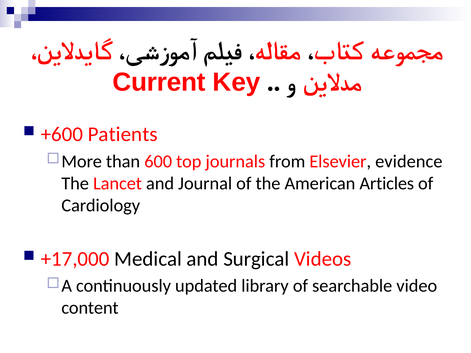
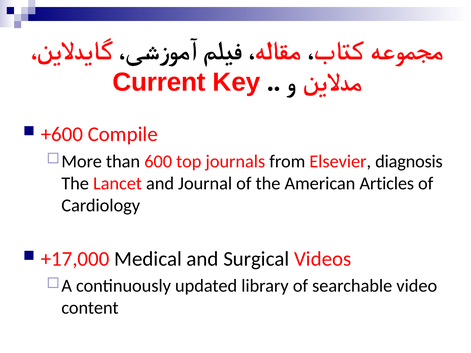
Patients: Patients -> Compile (123, 134)
evidence: evidence -> diagnosis (409, 162)
